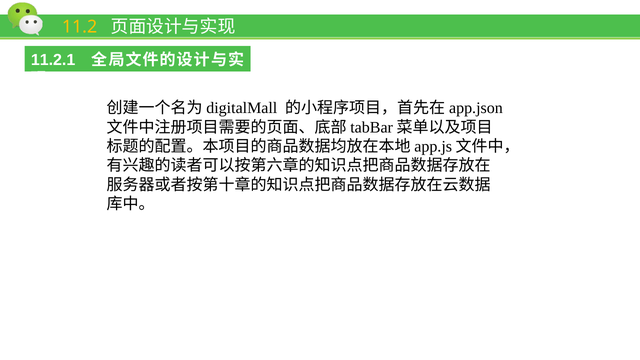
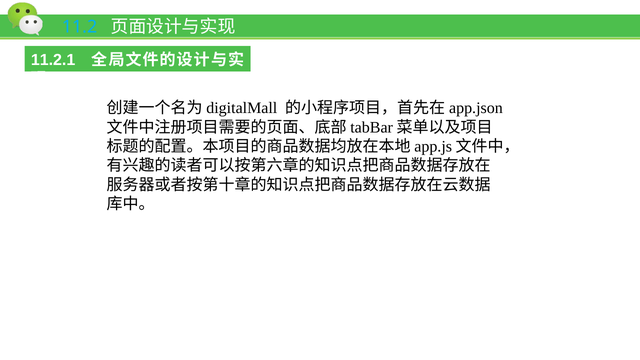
11.2 colour: yellow -> light blue (80, 27)
